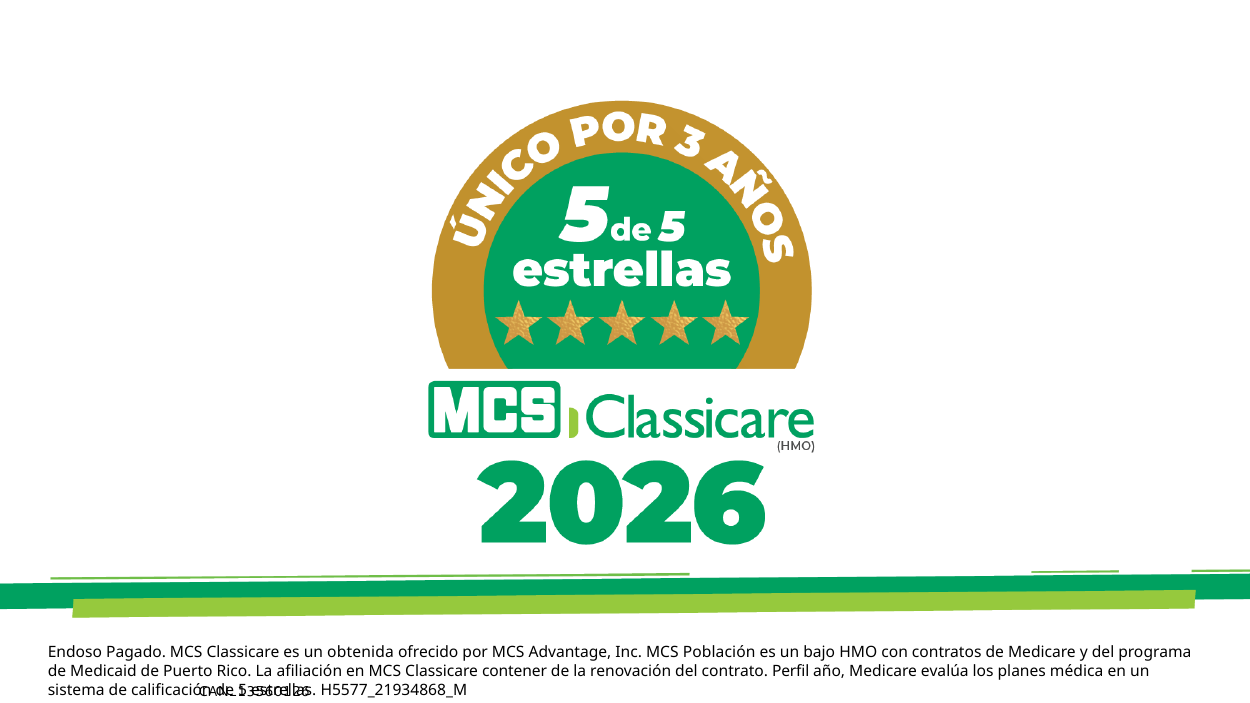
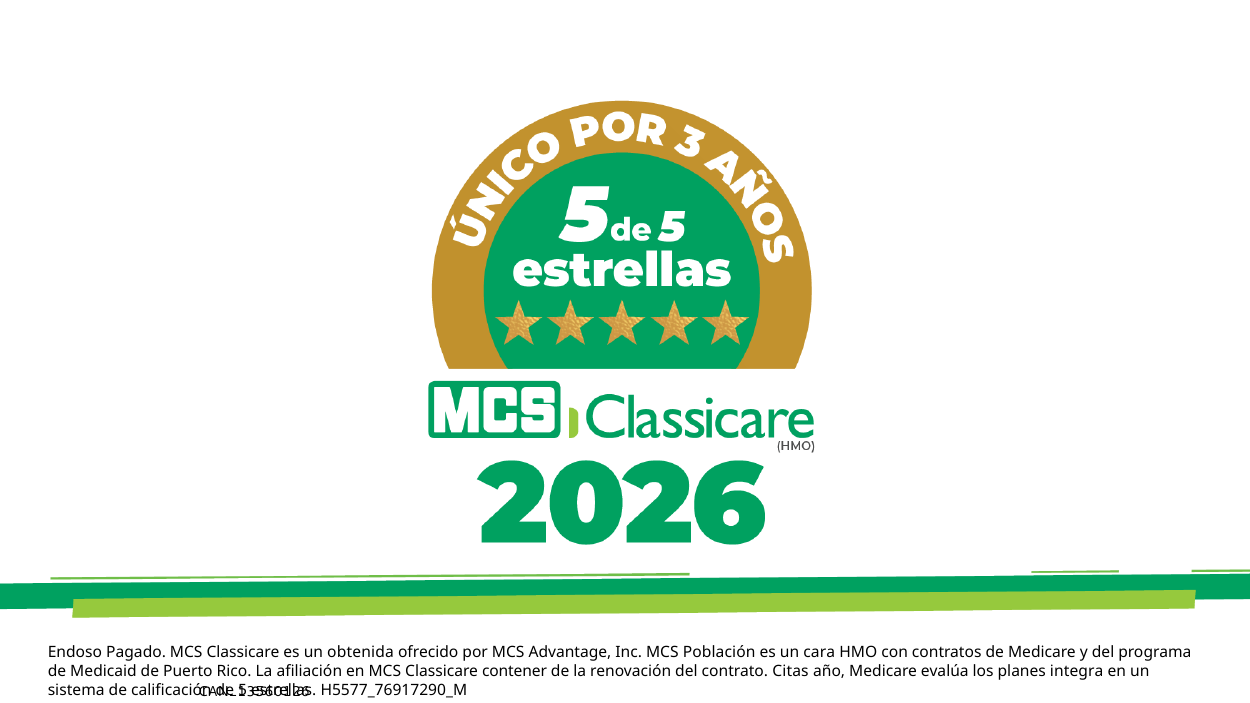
bajo: bajo -> cara (819, 653)
Perfil: Perfil -> Citas (791, 672)
médica: médica -> integra (1077, 672)
H5577_21934868_M: H5577_21934868_M -> H5577_76917290_M (394, 690)
